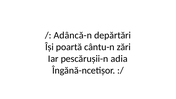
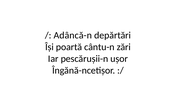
adia: adia -> ușor (119, 59)
